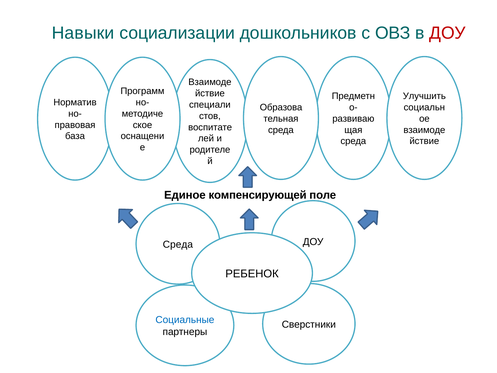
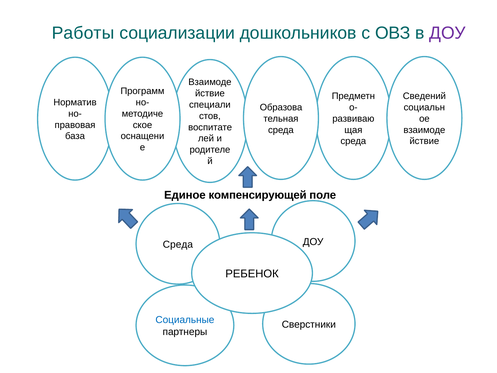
Навыки: Навыки -> Работы (83, 33)
ДОУ colour: red -> purple (448, 33)
Улучшить: Улучшить -> Сведений (424, 96)
